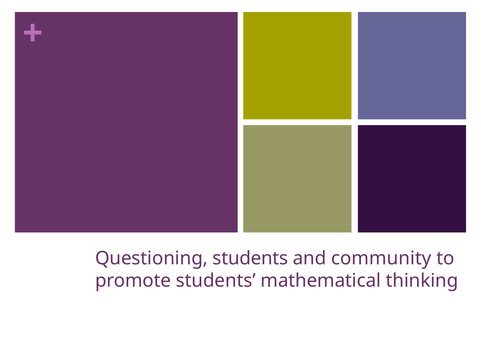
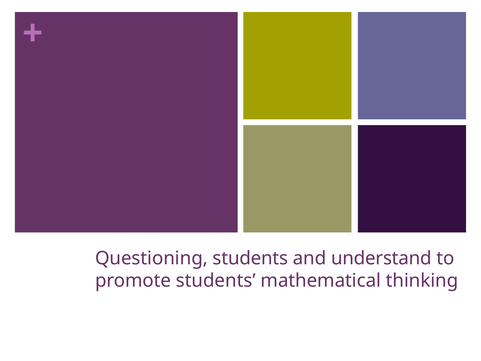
community: community -> understand (381, 258)
